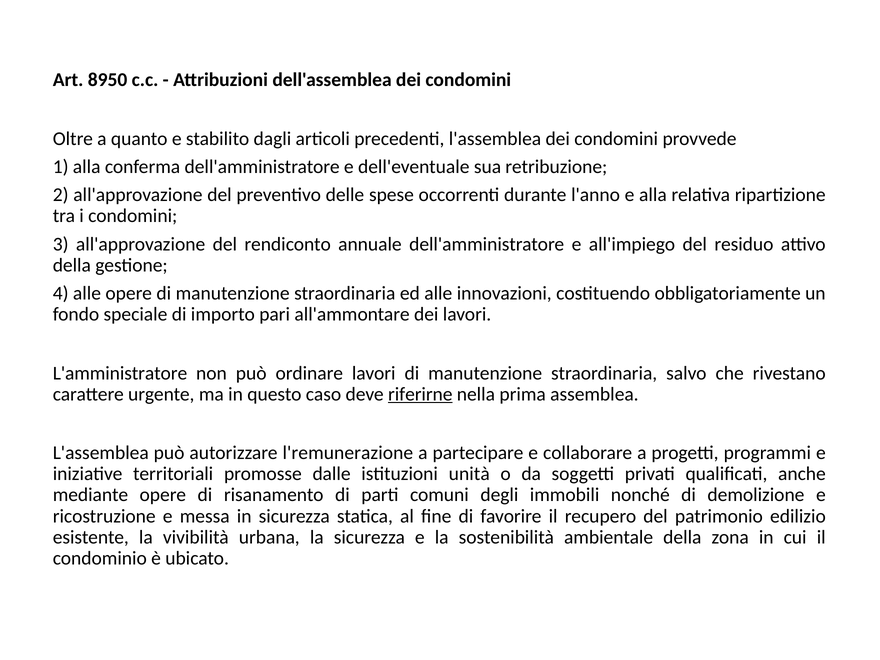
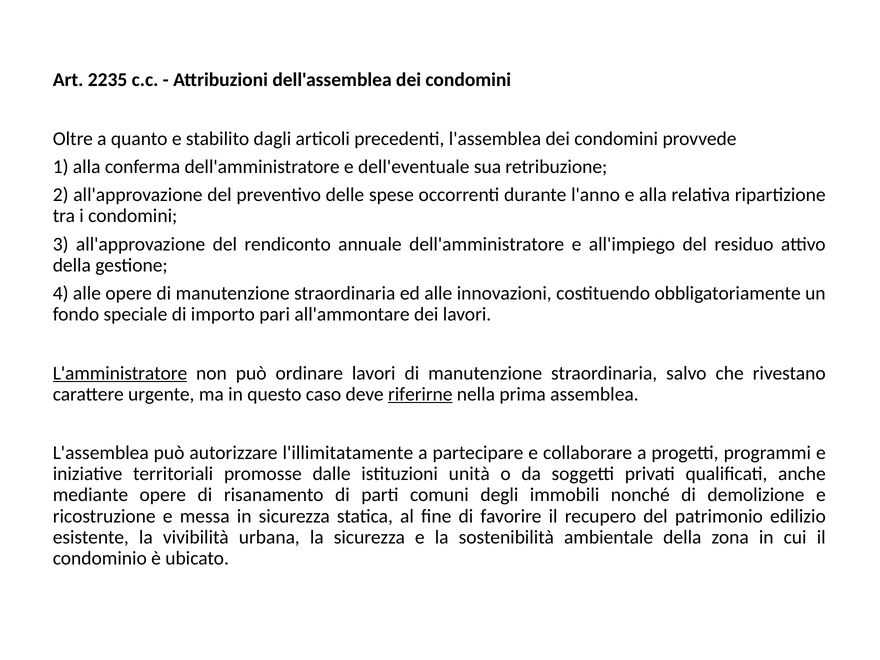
8950: 8950 -> 2235 (108, 80)
L'amministratore underline: none -> present (120, 373)
l'remunerazione: l'remunerazione -> l'illimitatamente (348, 453)
